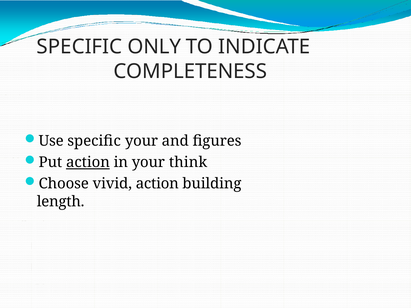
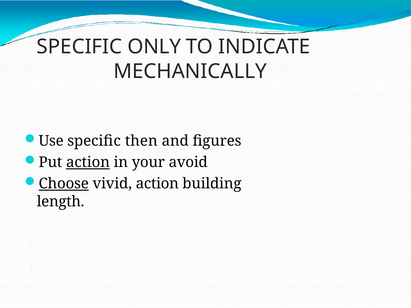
COMPLETENESS: COMPLETENESS -> MECHANICALLY (190, 72)
specific your: your -> then (141, 141)
think: think -> avoid (188, 163)
Choose underline: none -> present (64, 184)
